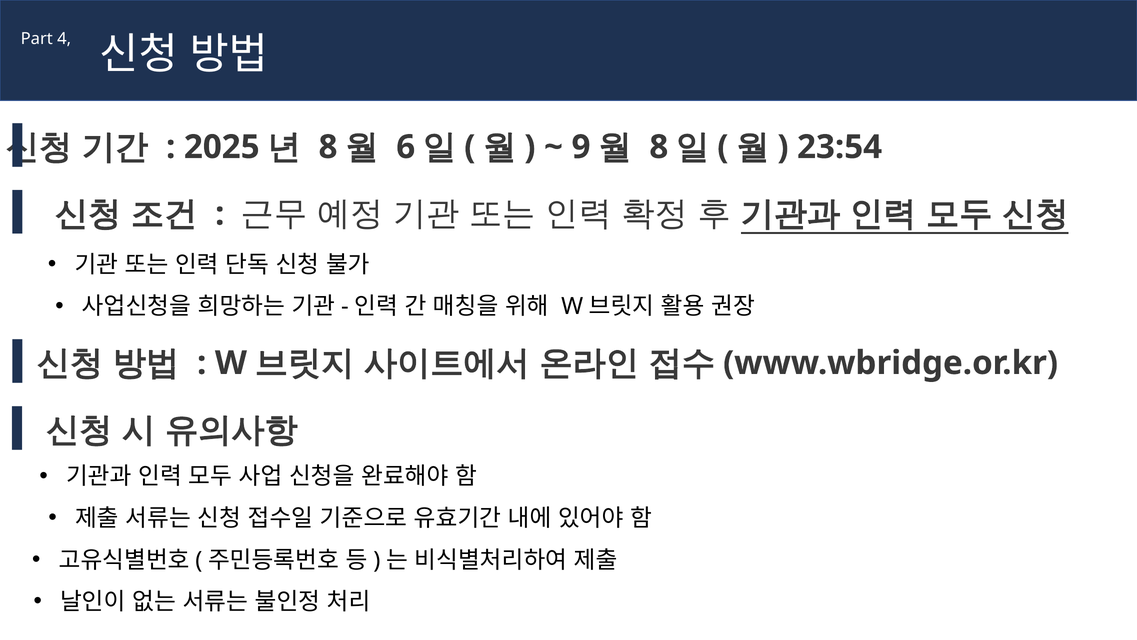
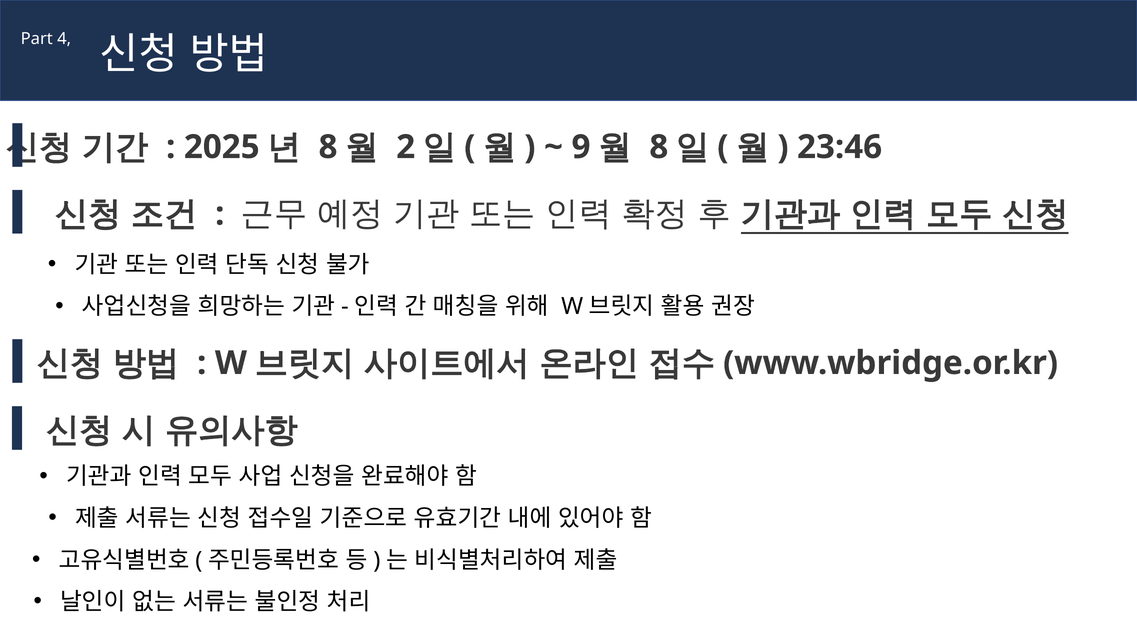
6: 6 -> 2 (406, 147)
23:54: 23:54 -> 23:46 (840, 147)
